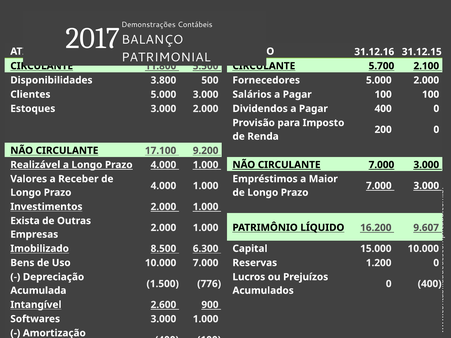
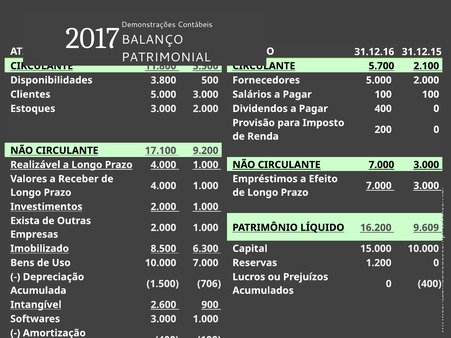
Maior: Maior -> Efeito (323, 179)
9.607: 9.607 -> 9.609 (426, 228)
776: 776 -> 706 (209, 284)
